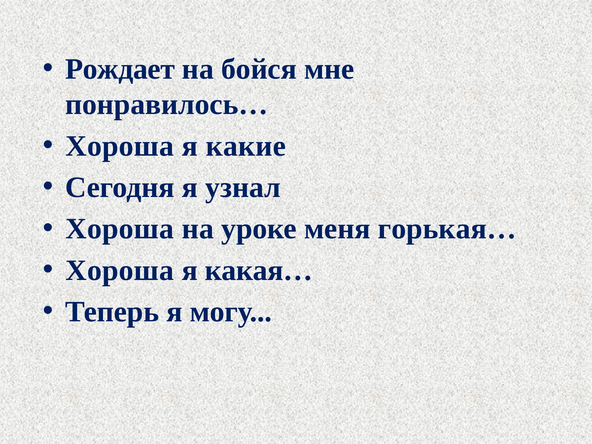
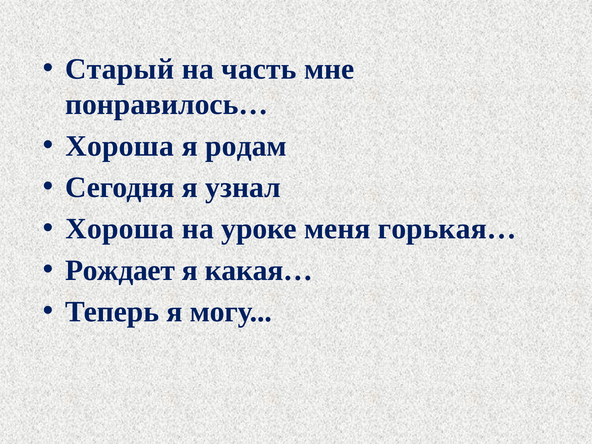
Рождает: Рождает -> Старый (120, 69)
бойся: бойся -> часть (259, 69)
какие: какие -> родам (246, 146)
Хороша: Хороша -> Рождает (120, 270)
